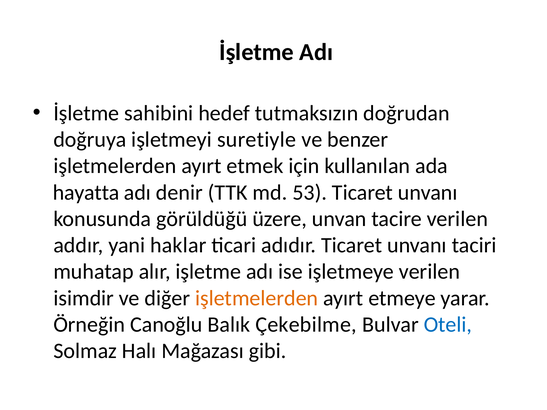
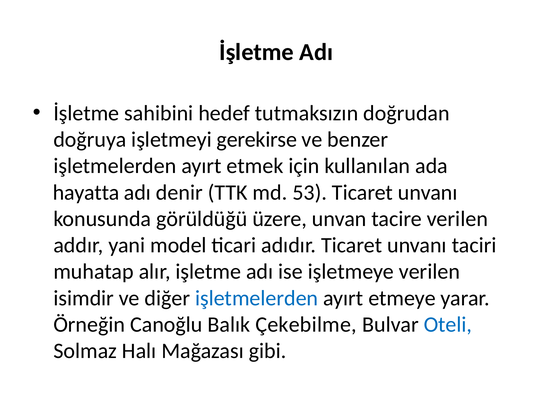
suretiyle: suretiyle -> gerekirse (257, 140)
haklar: haklar -> model (178, 245)
işletmelerden colour: orange -> blue (257, 298)
